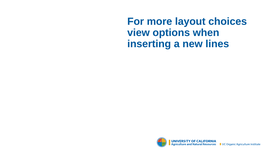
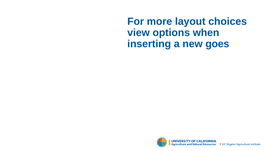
lines: lines -> goes (217, 44)
